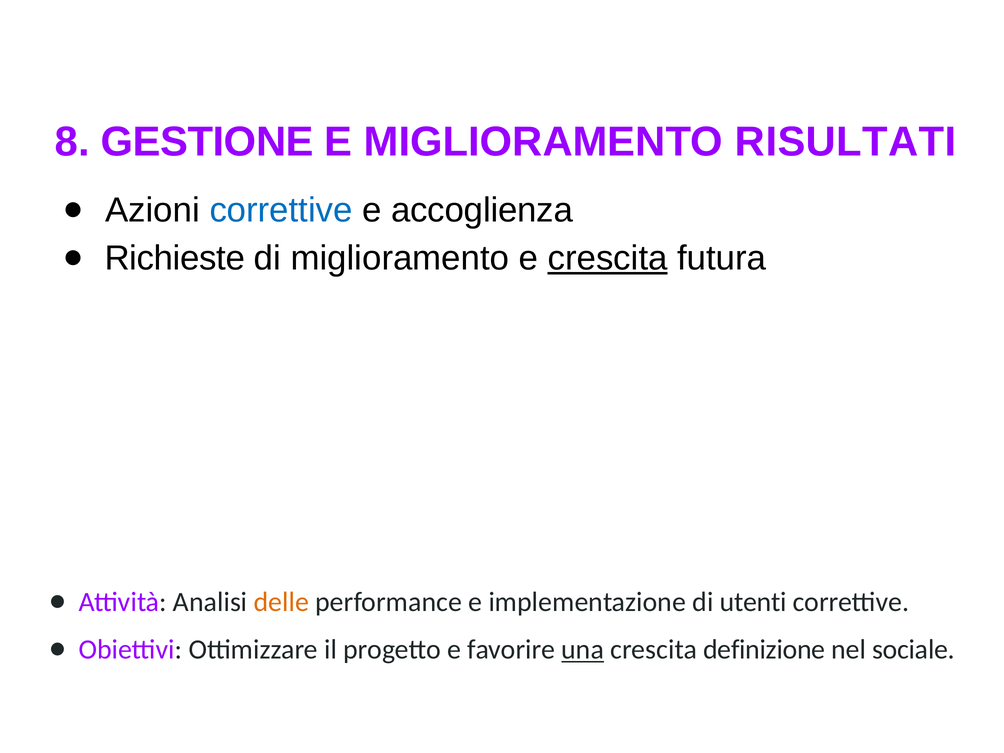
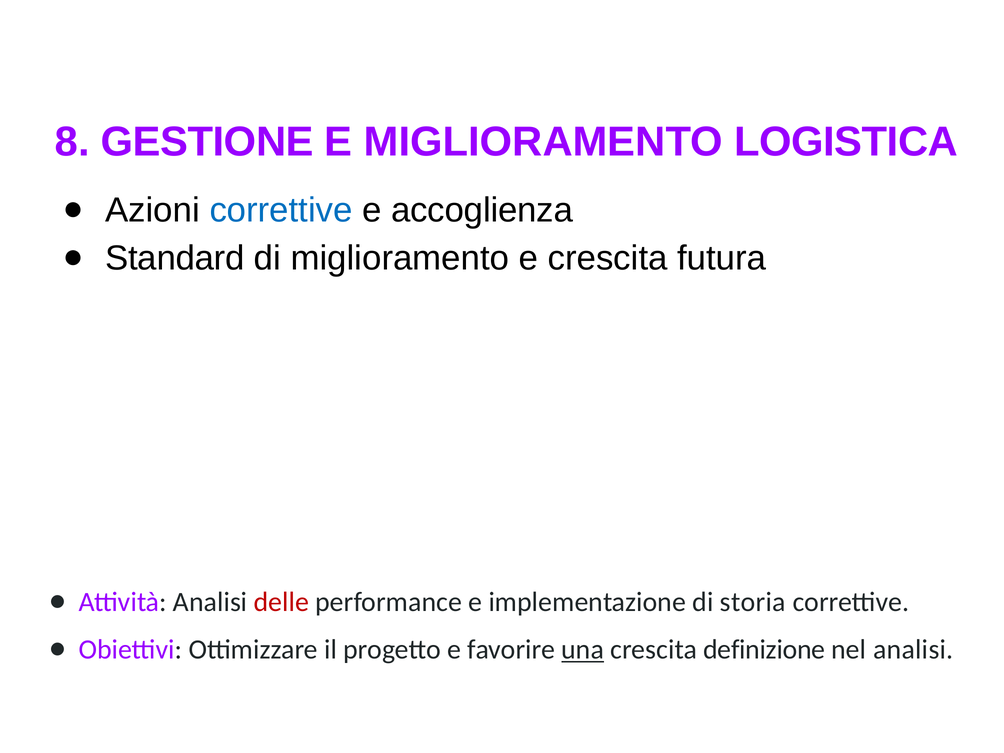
RISULTATI: RISULTATI -> LOGISTICA (846, 142)
Richieste: Richieste -> Standard (175, 258)
crescita underline: present -> none (608, 258)
delle colour: orange -> red (281, 602)
utenti: utenti -> storia (753, 602)
nel sociale: sociale -> analisi (913, 650)
